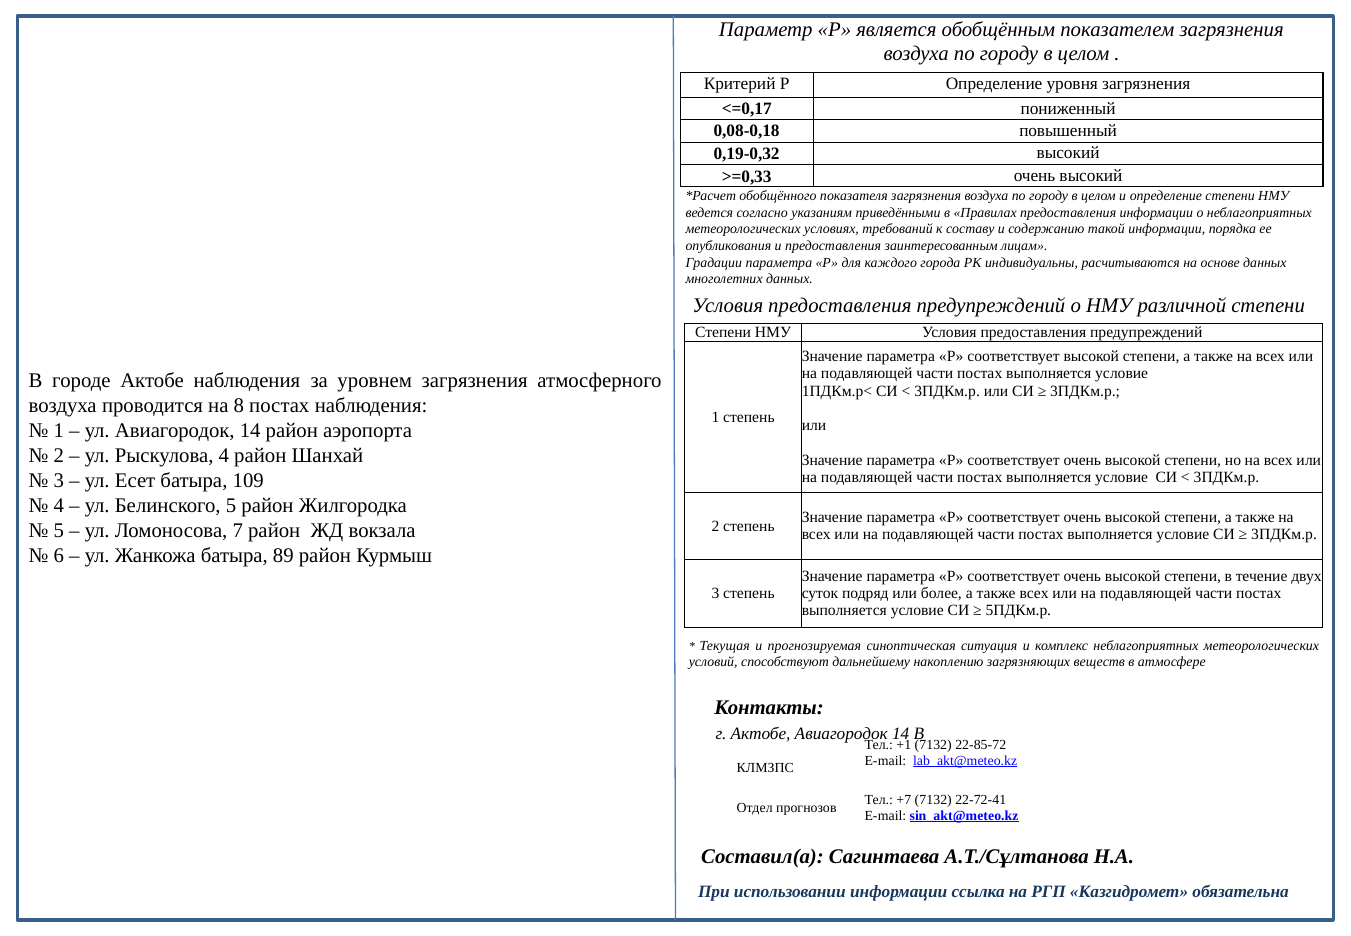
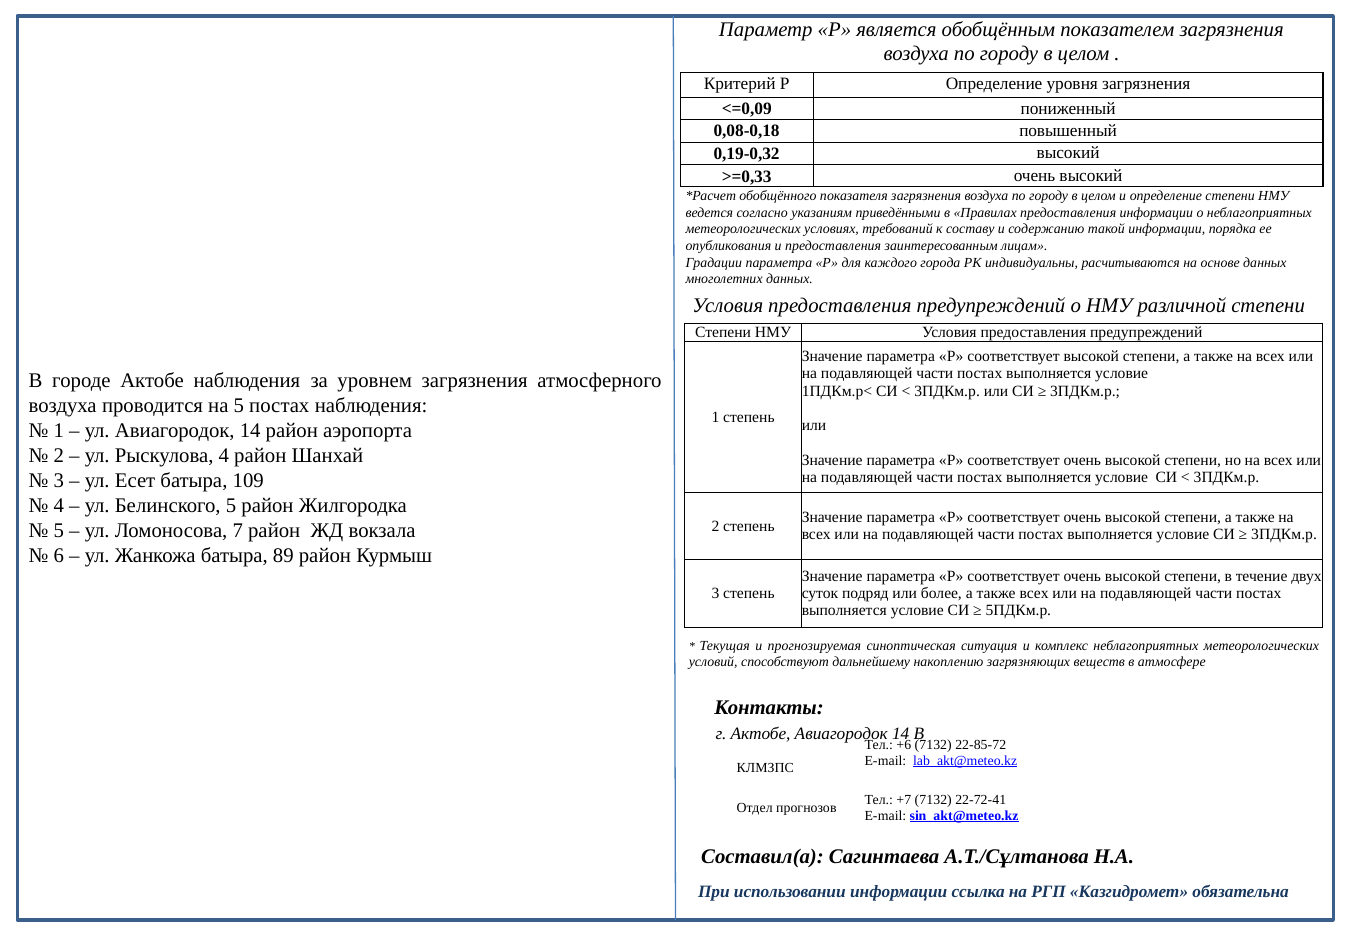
<=0,17: <=0,17 -> <=0,09 (747, 109)
на 8: 8 -> 5 (239, 405)
+1: +1 -> +6 (904, 745)
